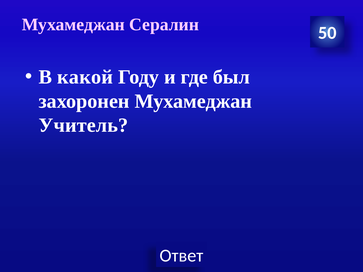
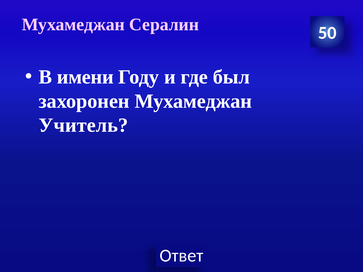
какой: какой -> имени (85, 77)
